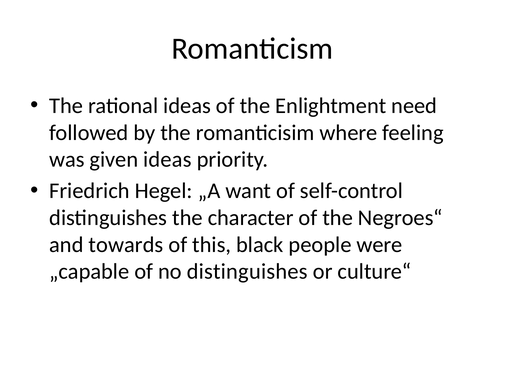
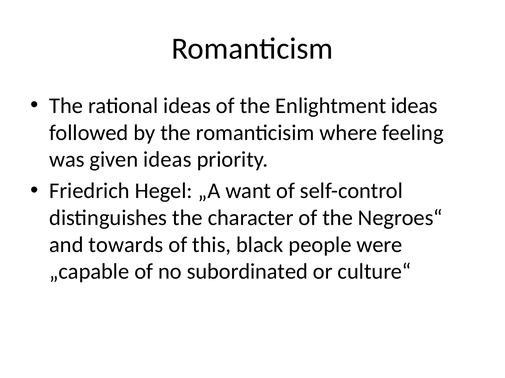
Enlightment need: need -> ideas (414, 106)
no distinguishes: distinguishes -> subordinated (247, 272)
